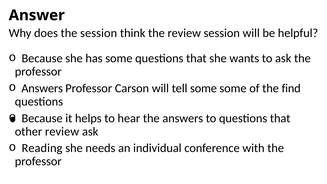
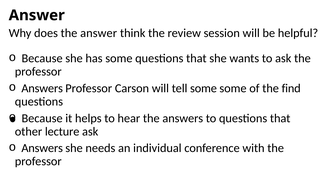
the session: session -> answer (99, 33)
other review: review -> lecture (62, 131)
Reading: Reading -> Answers (42, 148)
